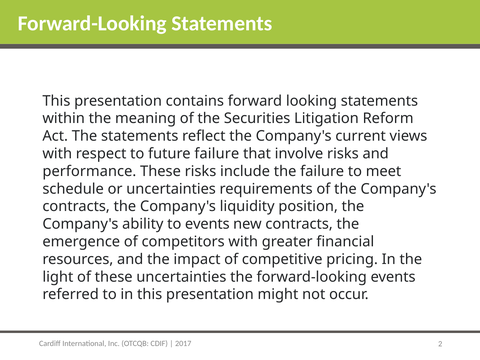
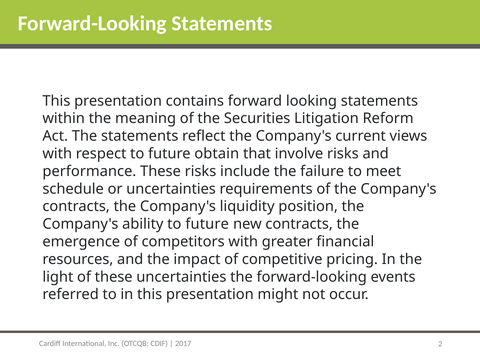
future failure: failure -> obtain (217, 154)
ability to events: events -> future (207, 224)
